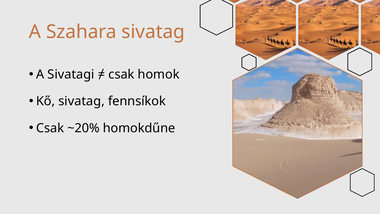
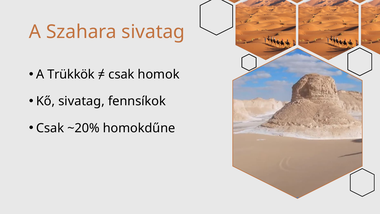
Sivatagi: Sivatagi -> Trükkök (71, 74)
